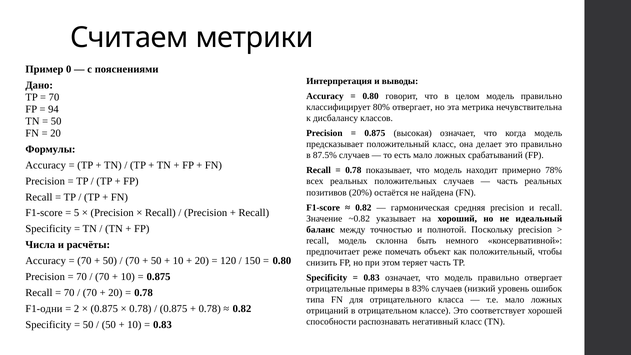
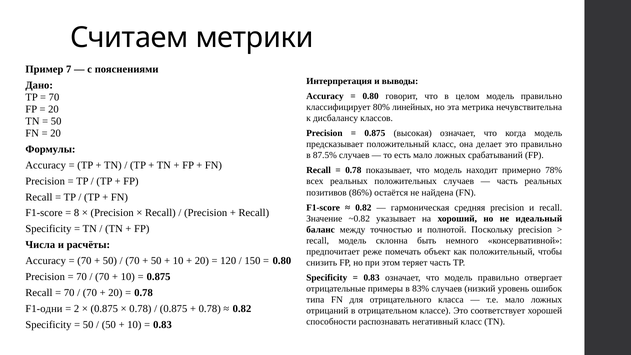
0: 0 -> 7 (69, 69)
80% отвергает: отвергает -> линейных (413, 107)
94: 94 -> 20 (53, 109)
20%: 20% -> 86% (360, 192)
5: 5 -> 8 (77, 213)
